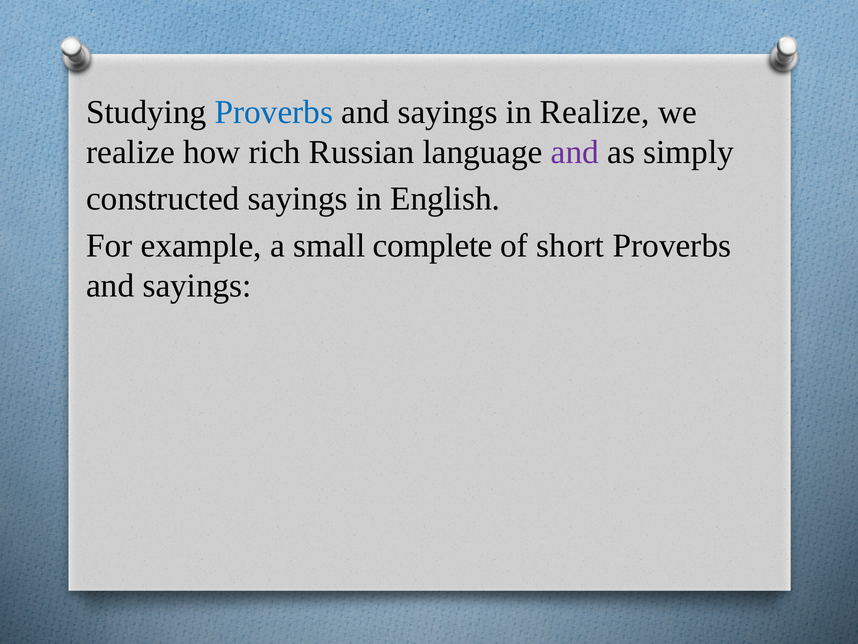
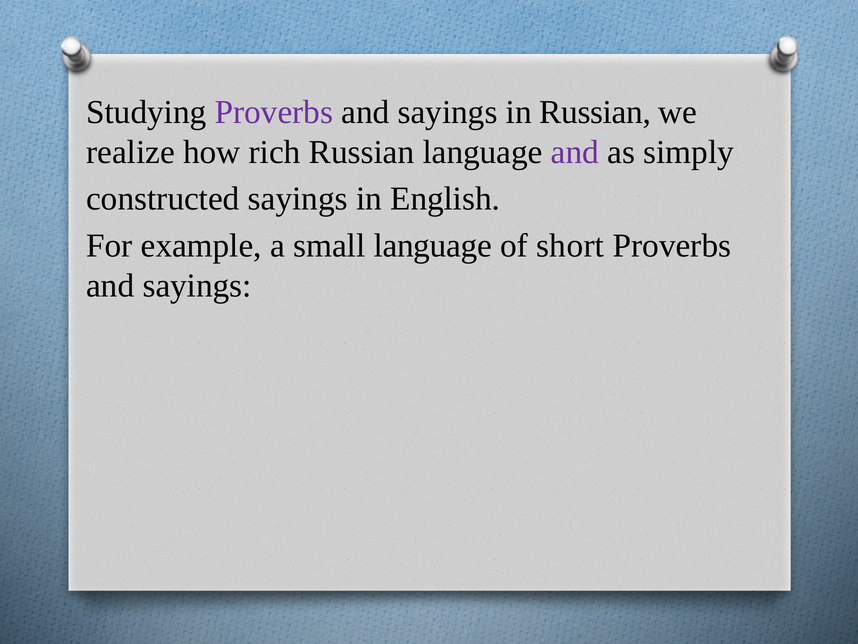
Proverbs colour: blue -> purple (274, 112)
in Realize: Realize -> Russian (595, 112)
small complete: complete -> language (433, 245)
